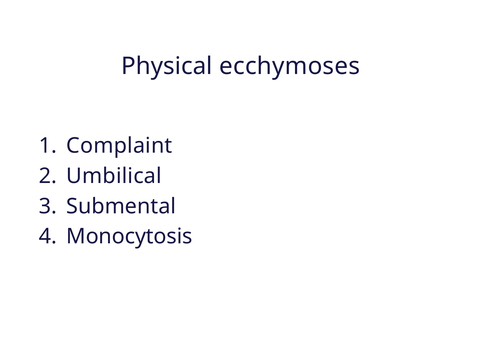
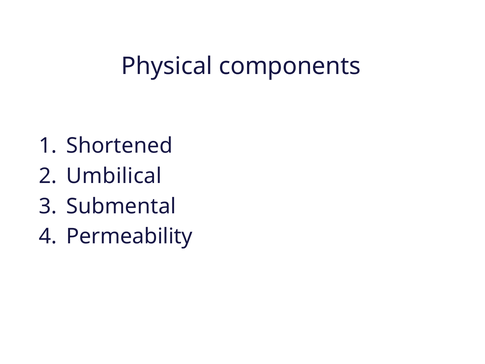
ecchymoses: ecchymoses -> components (290, 66)
Complaint: Complaint -> Shortened (119, 146)
Monocytosis: Monocytosis -> Permeability (129, 236)
